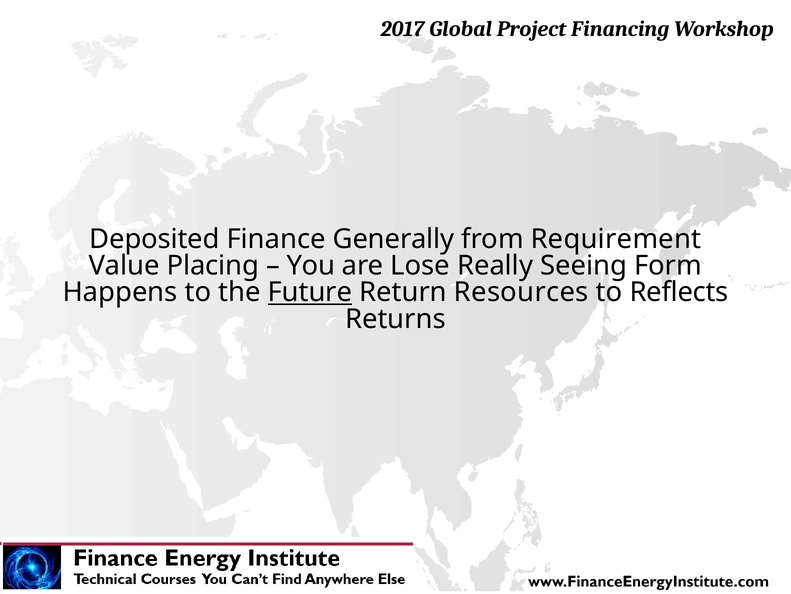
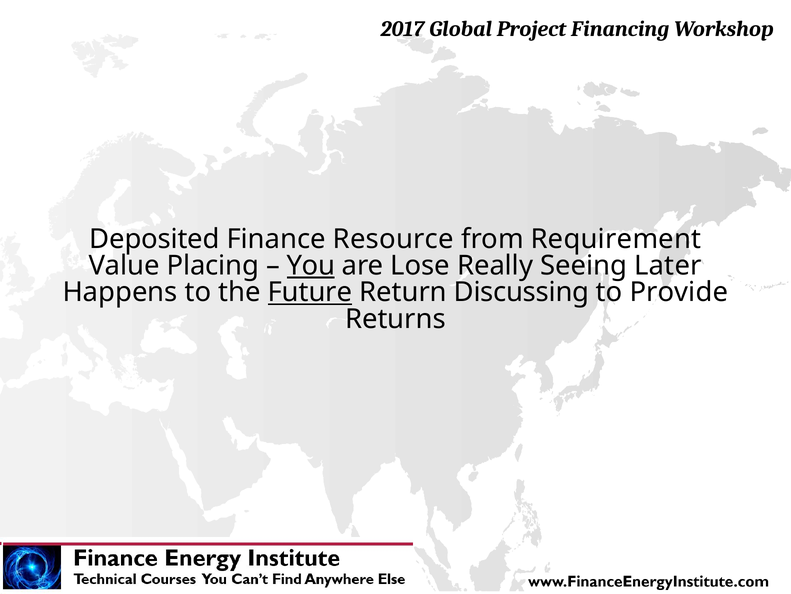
Generally: Generally -> Resource (393, 239)
You underline: none -> present (311, 265)
Form: Form -> Later (668, 265)
Resources: Resources -> Discussing (522, 292)
Reflects: Reflects -> Provide (679, 292)
